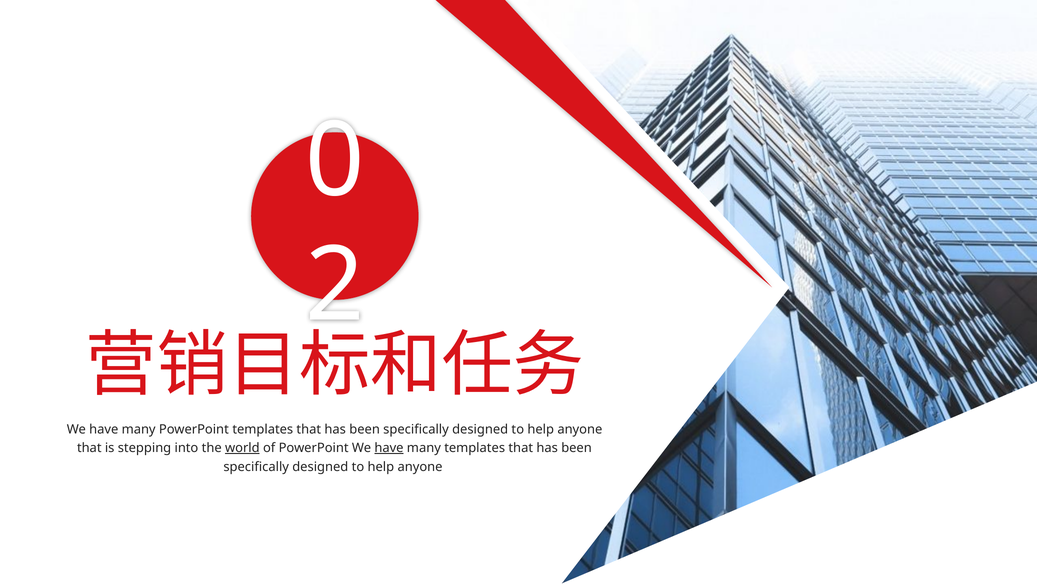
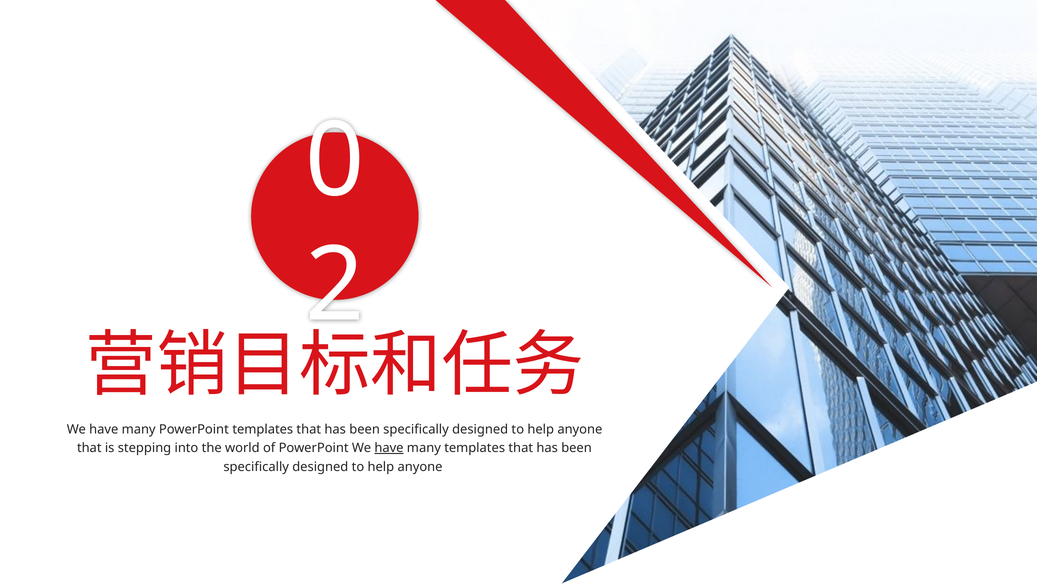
world underline: present -> none (242, 448)
